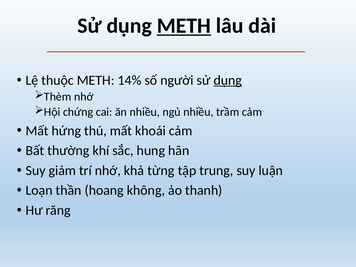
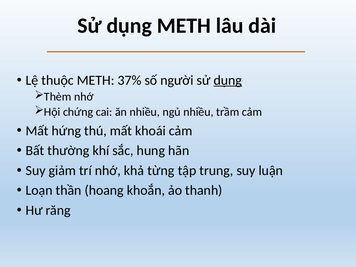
METH underline: present -> none (184, 26)
14%: 14% -> 37% (130, 80)
không: không -> khoắn (146, 190)
